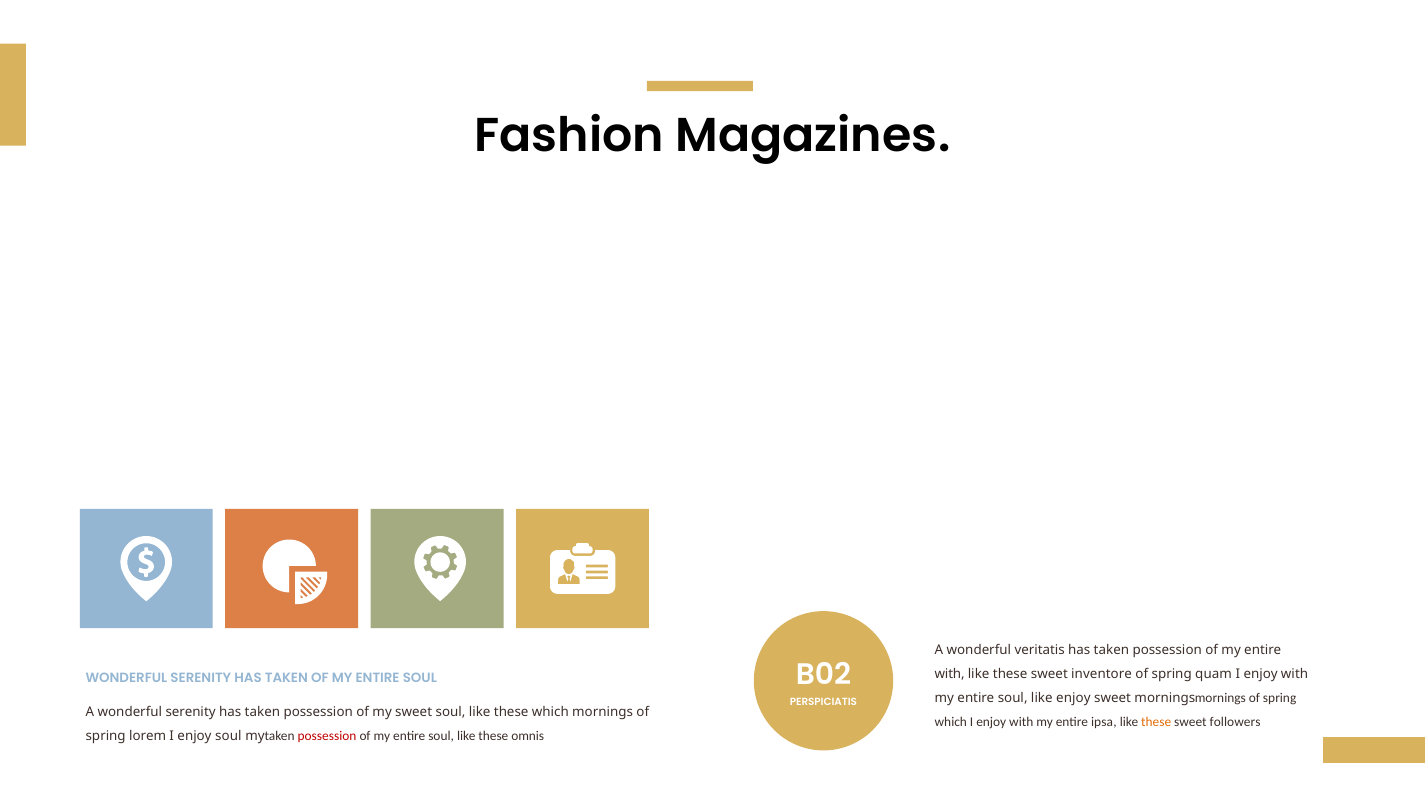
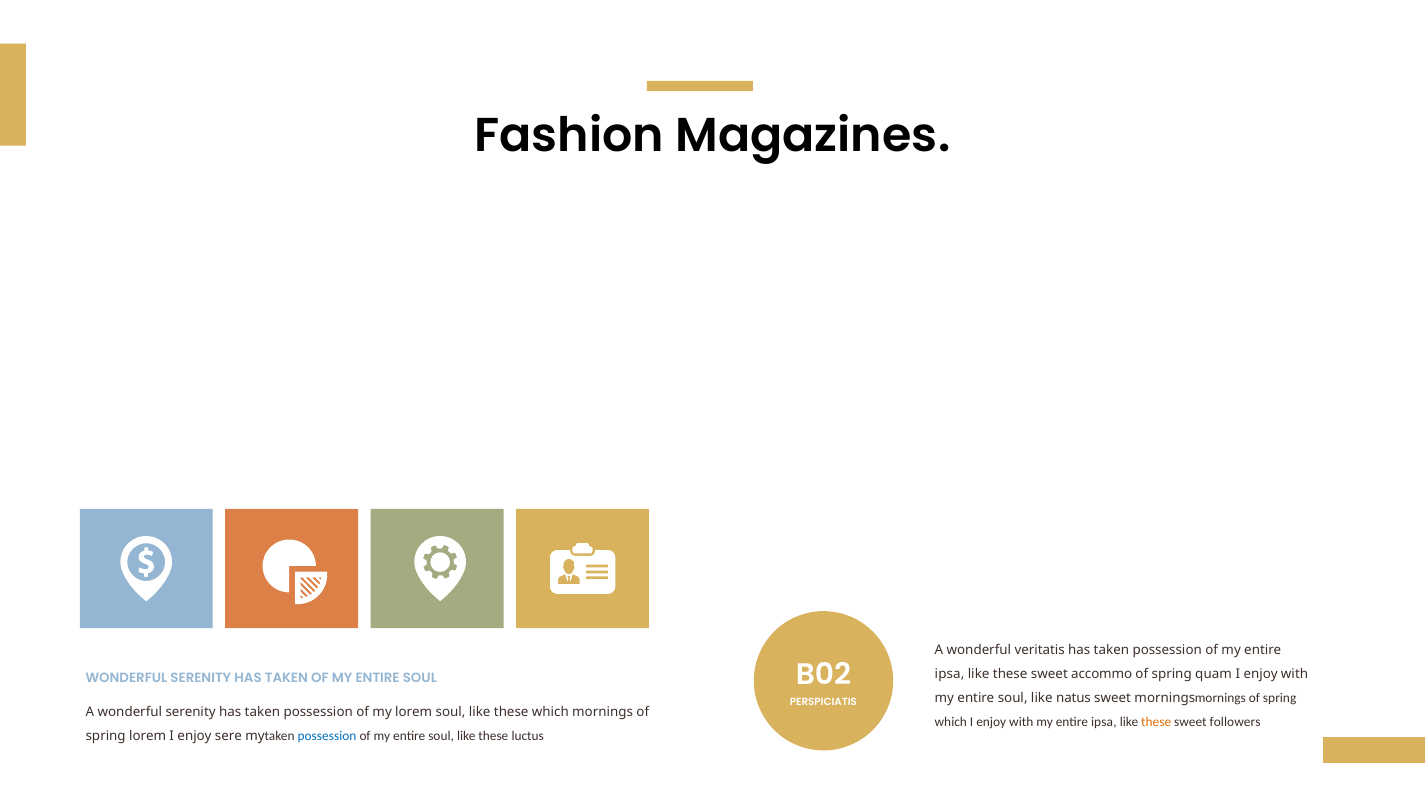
with: with -> ipsa (950, 675)
inventore: inventore -> accommo (1102, 675)
like enjoy: enjoy -> natus (1074, 699)
my sweet: sweet -> lorem (414, 713)
enjoy soul: soul -> sere (228, 737)
possession colour: red -> blue (327, 737)
omnis: omnis -> luctus (528, 737)
